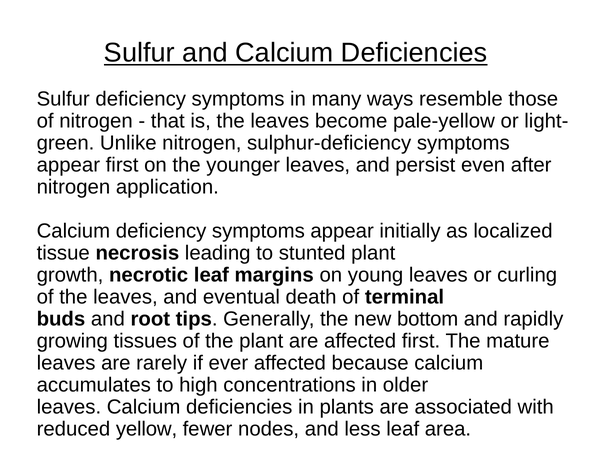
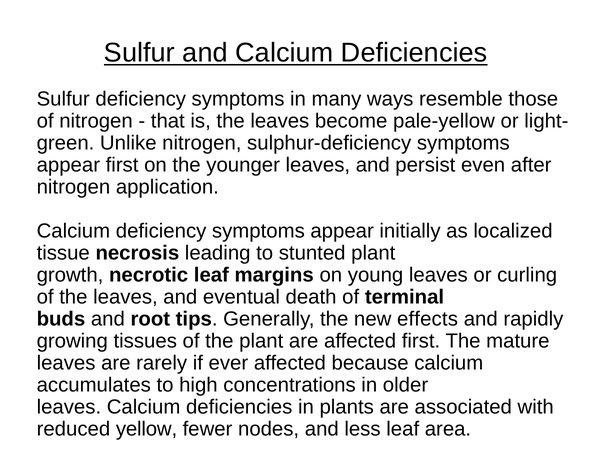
bottom: bottom -> effects (427, 319)
